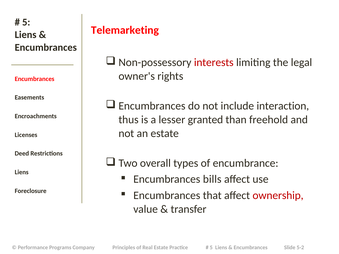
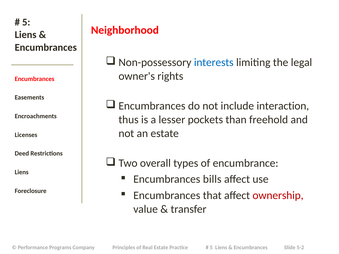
Telemarketing: Telemarketing -> Neighborhood (125, 30)
interests colour: red -> blue (214, 62)
granted: granted -> pockets (205, 120)
